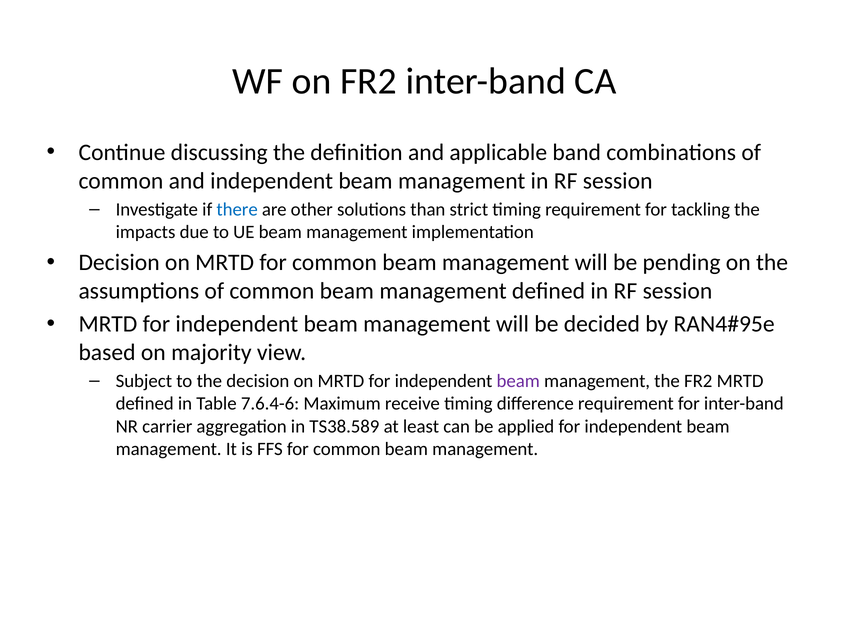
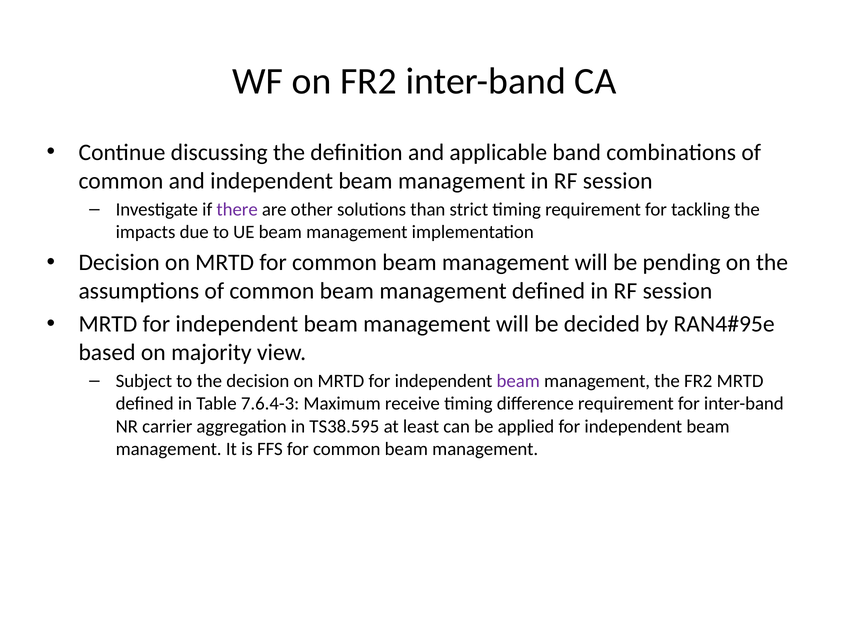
there colour: blue -> purple (237, 209)
7.6.4-6: 7.6.4-6 -> 7.6.4-3 (270, 404)
TS38.589: TS38.589 -> TS38.595 (344, 426)
